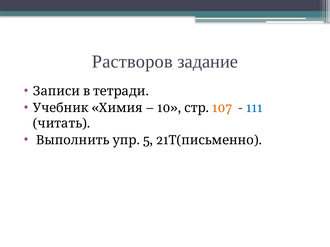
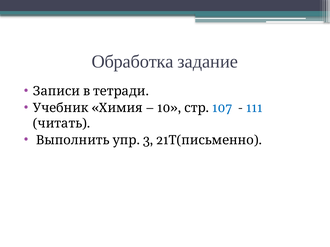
Растворов: Растворов -> Обработка (133, 62)
107 colour: orange -> blue (222, 108)
5: 5 -> 3 (148, 140)
